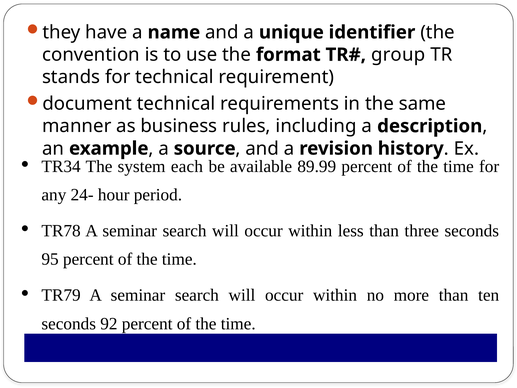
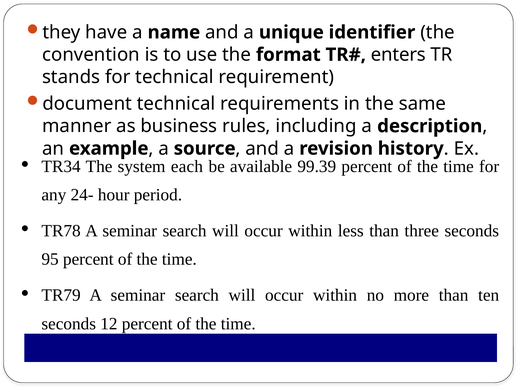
group: group -> enters (398, 55)
89.99: 89.99 -> 99.39 (317, 166)
92: 92 -> 12 (109, 323)
